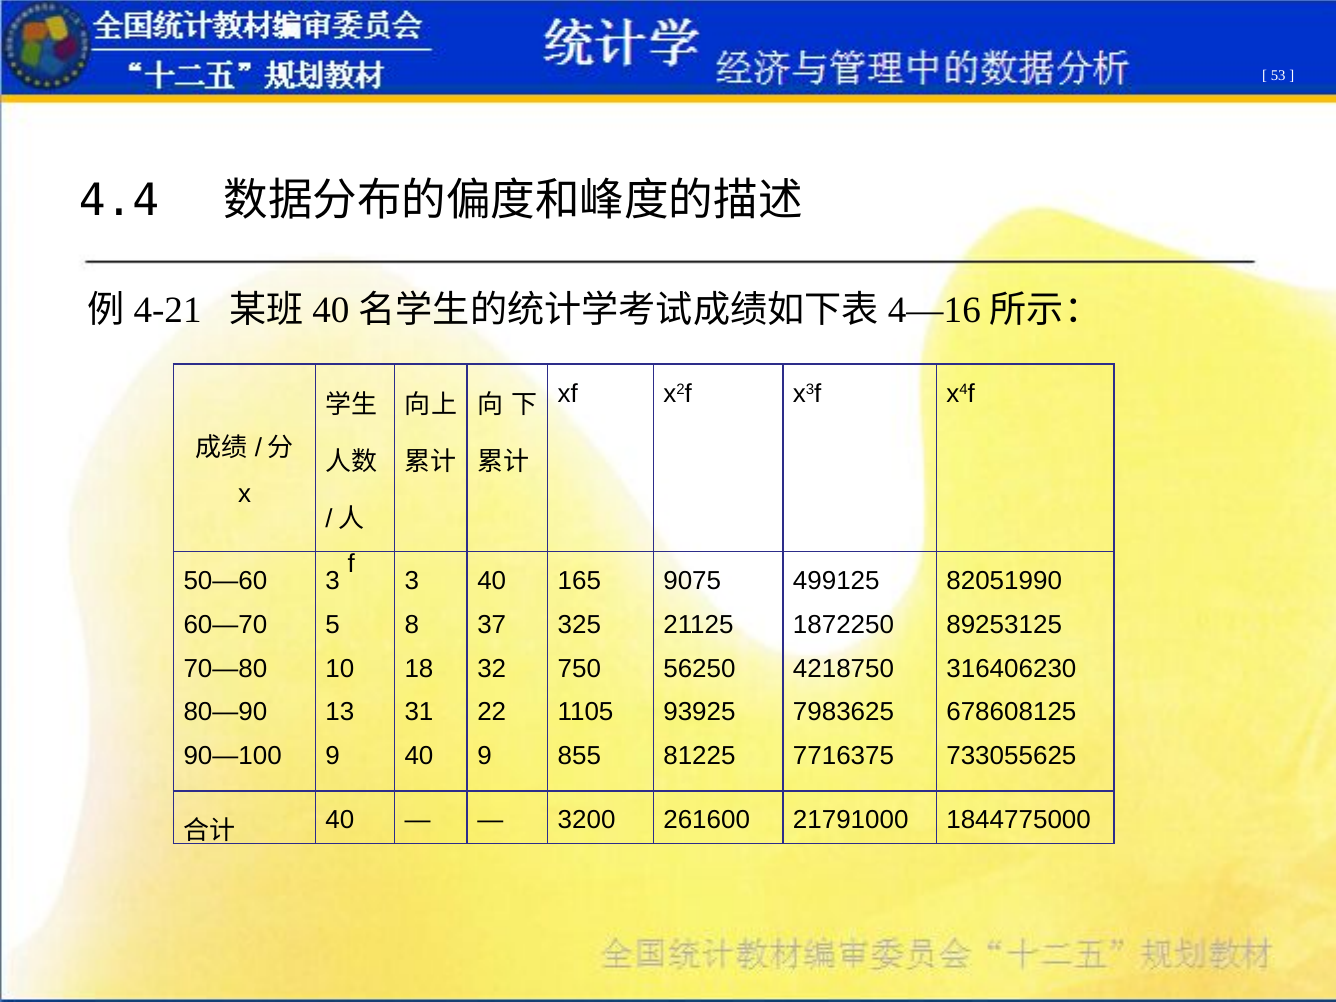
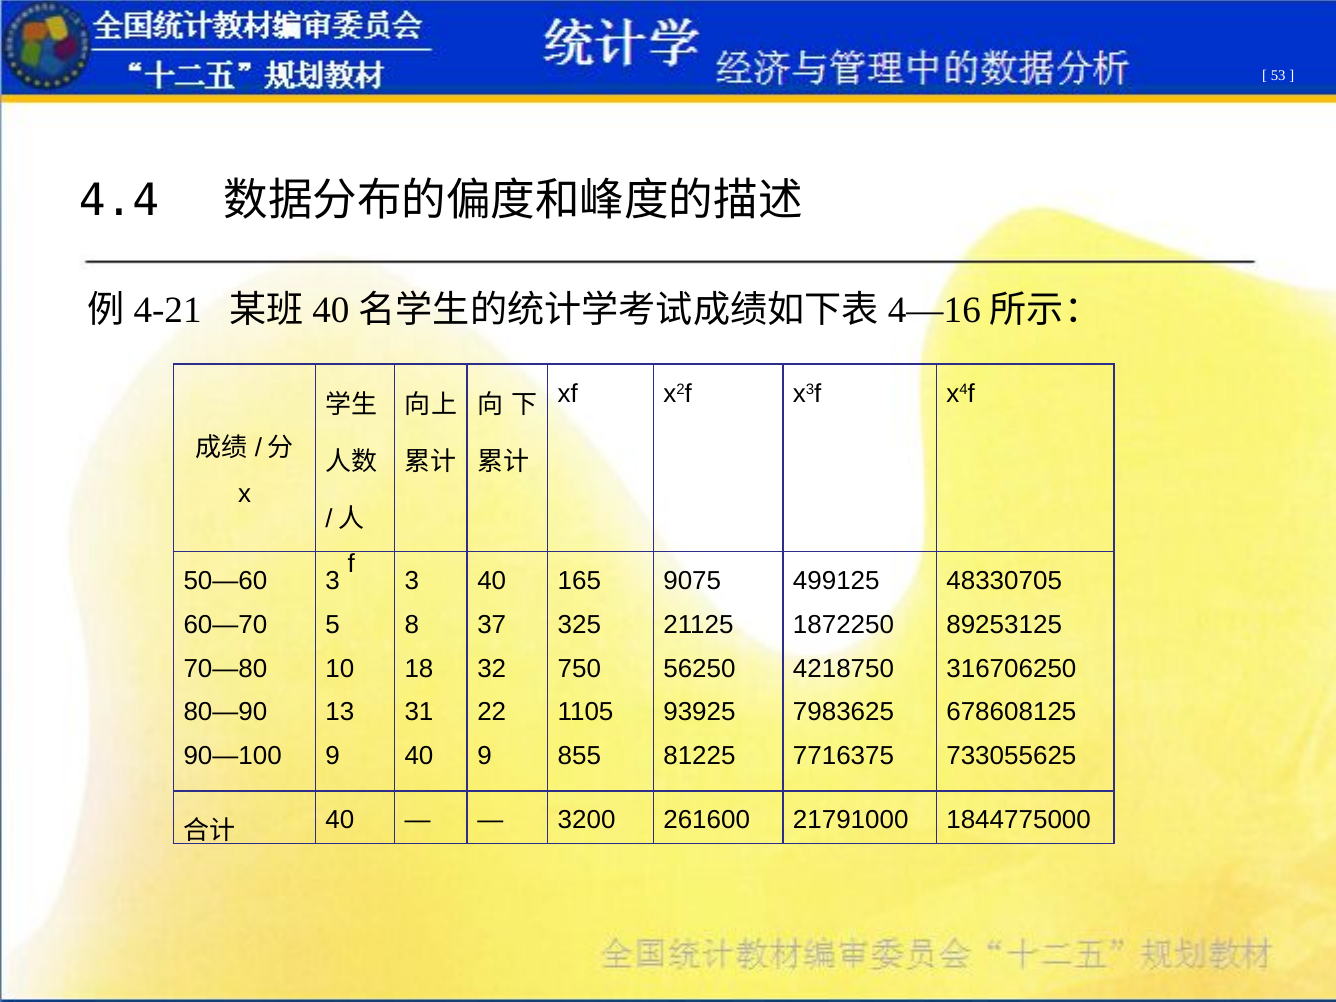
82051990: 82051990 -> 48330705 (1004, 581)
316406230: 316406230 -> 316706250 (1011, 668)
